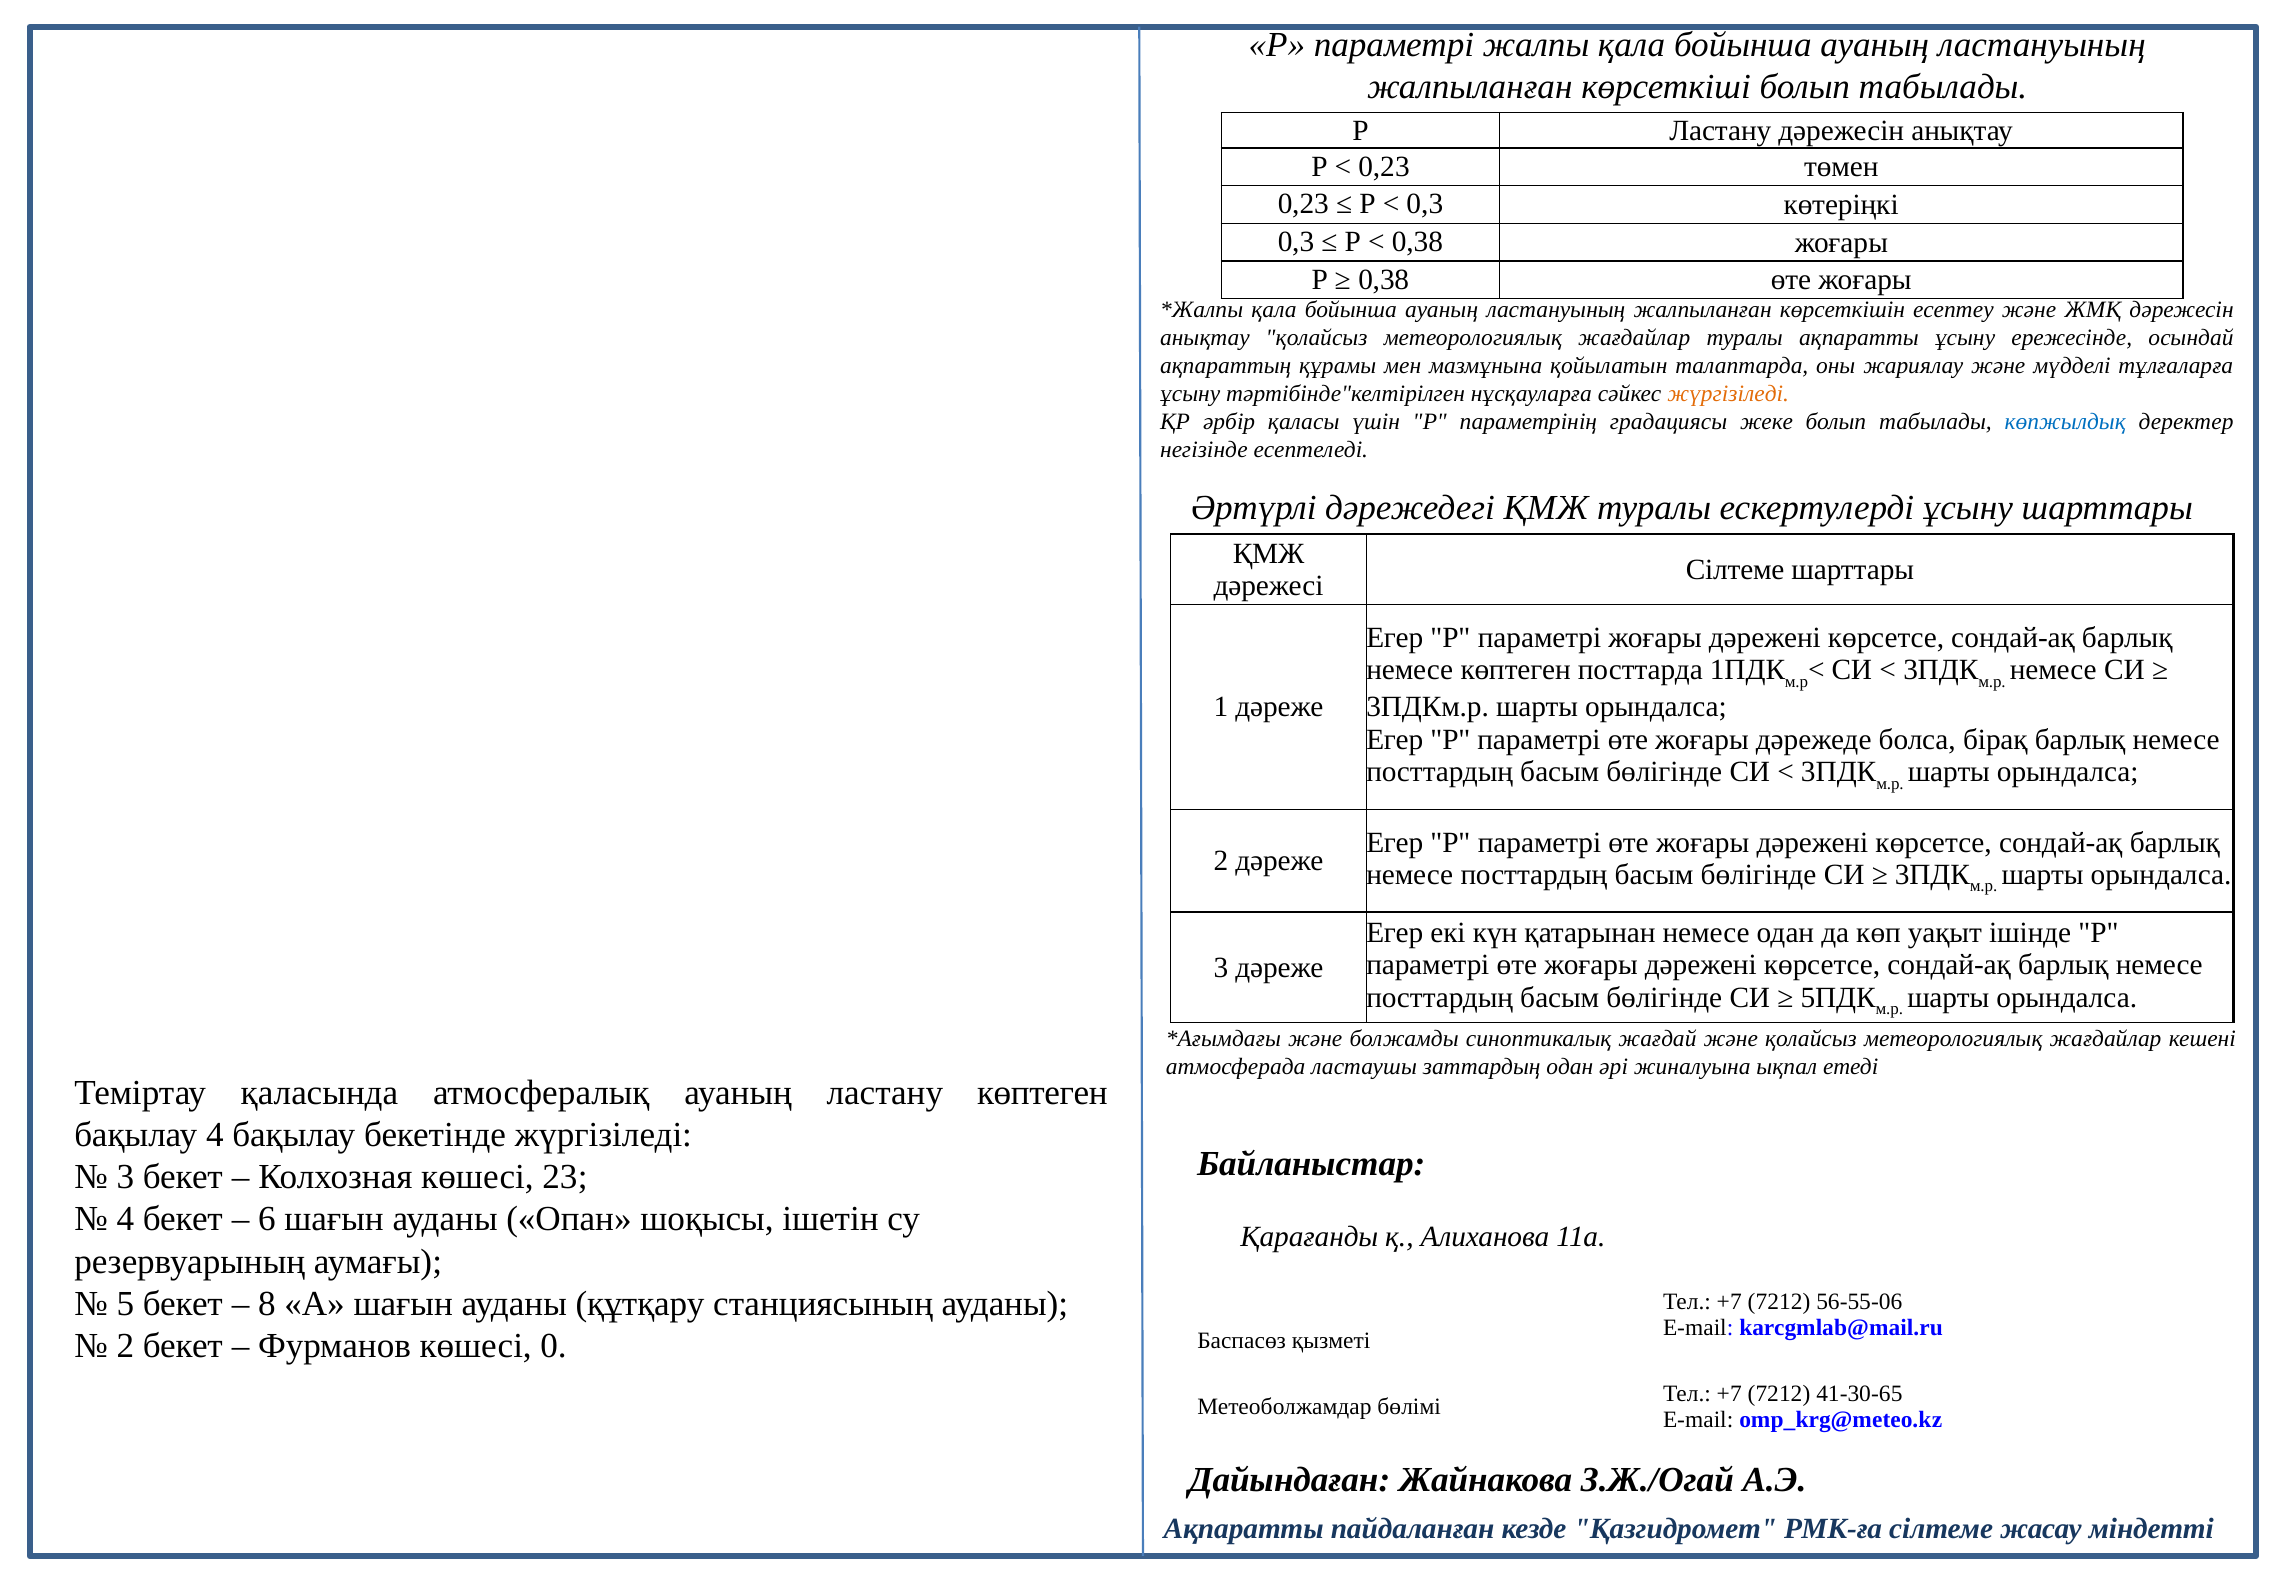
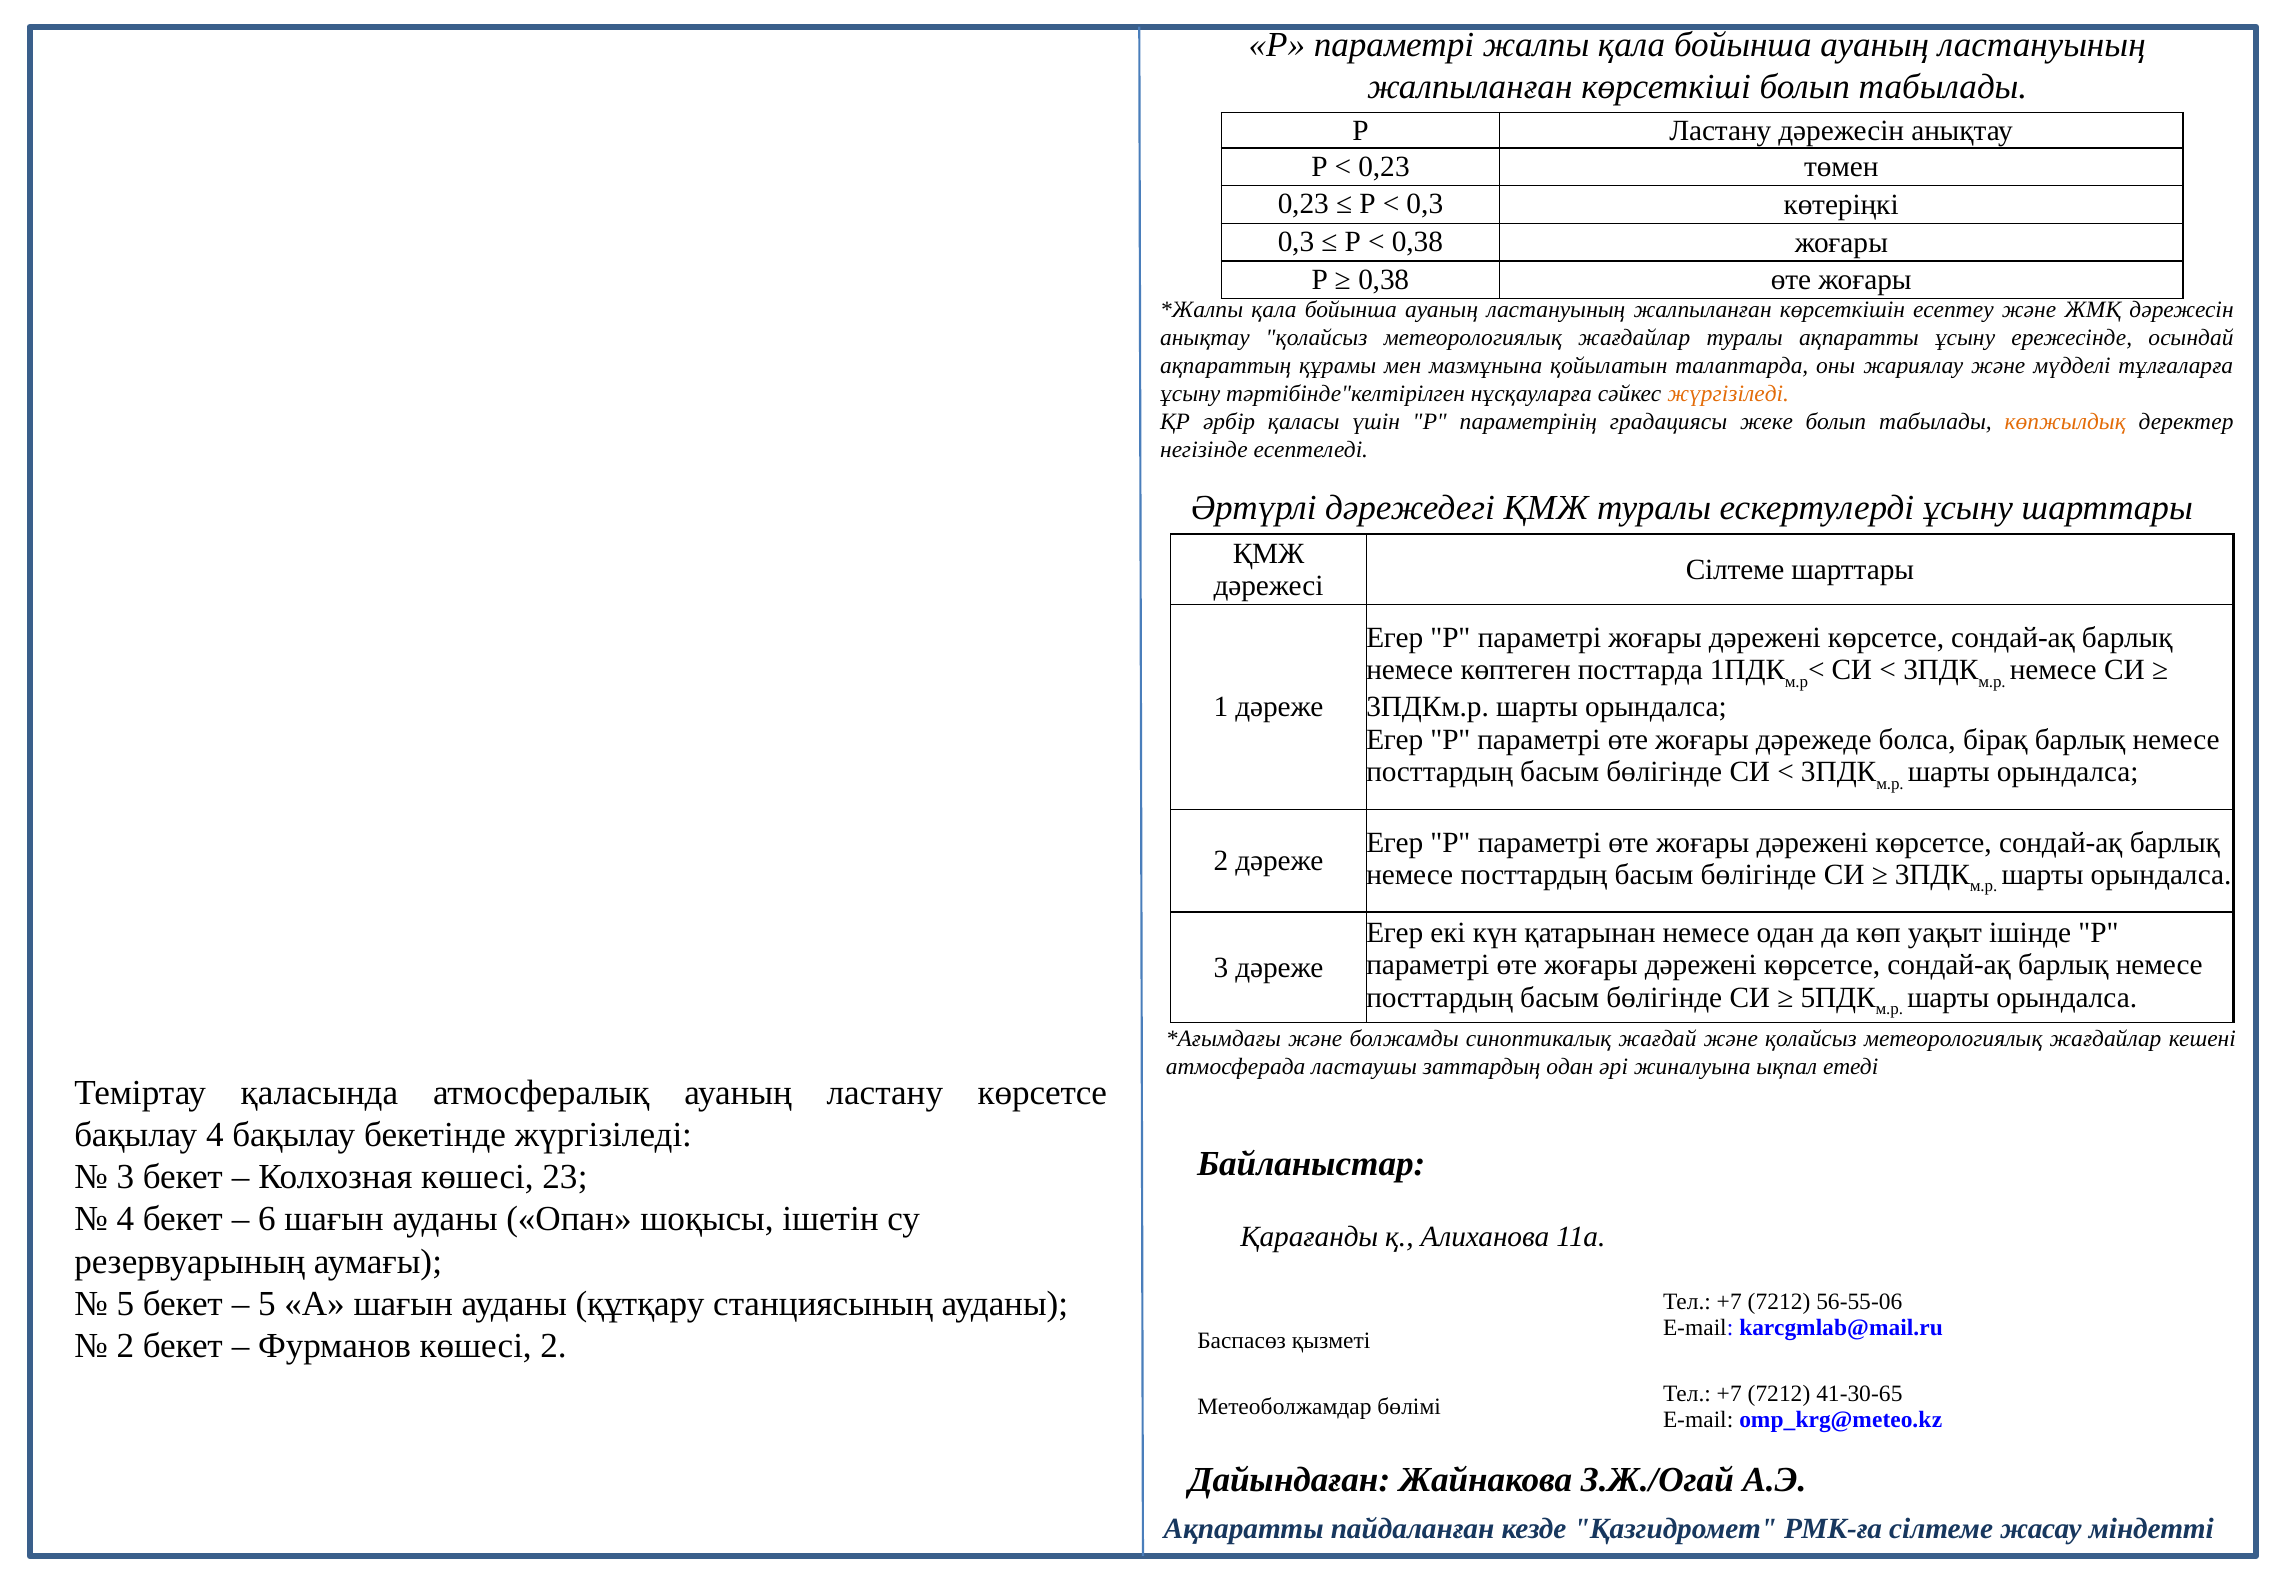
көпжылдық colour: blue -> orange (2065, 422)
ластану көптеген: көптеген -> көрсетсе (1042, 1092)
8: 8 -> 5 (267, 1303)
көшесі 0: 0 -> 2 (554, 1346)
